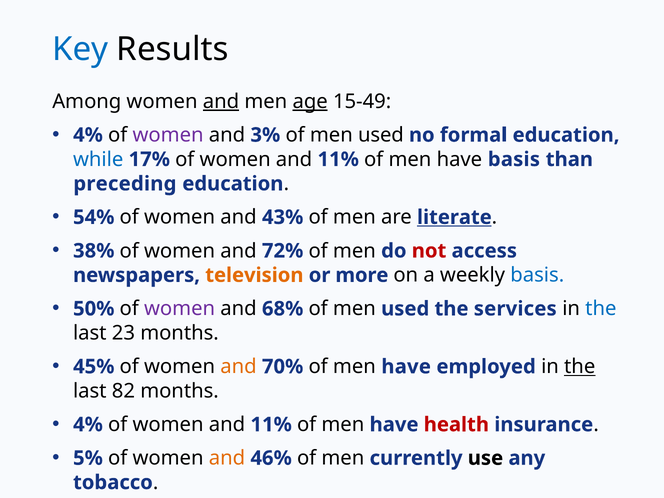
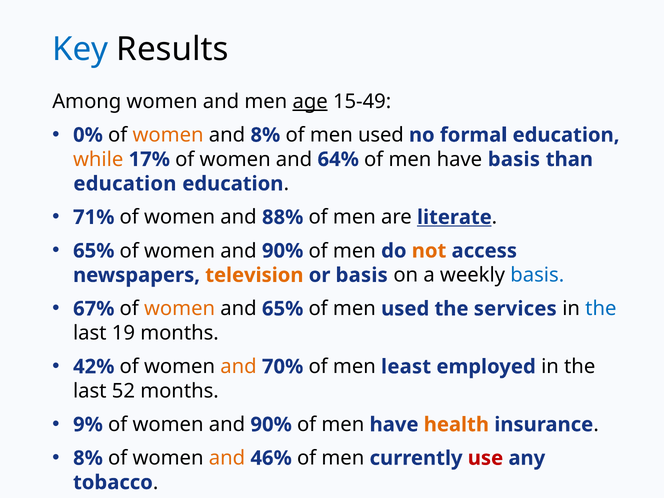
and underline: present -> none (221, 101)
4%: 4% -> 0% (88, 135)
women colour: purple -> orange (168, 135)
and 3%: 3% -> 8% (265, 135)
while colour: blue -> orange (98, 159)
11%: 11% -> 64% (338, 159)
preceding: preceding -> education (125, 184)
54%: 54% -> 71% (94, 217)
43%: 43% -> 88% (283, 217)
38%: 38% -> 65% (94, 251)
72%: 72% -> 90% (283, 251)
not colour: red -> orange (429, 251)
or more: more -> basis (362, 275)
50%: 50% -> 67% (94, 309)
women colour: purple -> orange (180, 309)
and 68%: 68% -> 65% (283, 309)
23: 23 -> 19 (123, 333)
45%: 45% -> 42% (94, 367)
70% of men have: have -> least (406, 367)
the underline: present -> none (580, 367)
82: 82 -> 52 (123, 391)
4%: 4% -> 9% (88, 425)
11%: 11% -> 90% (271, 425)
health colour: red -> orange (456, 425)
5%: 5% -> 8% (88, 458)
use colour: black -> red (485, 458)
